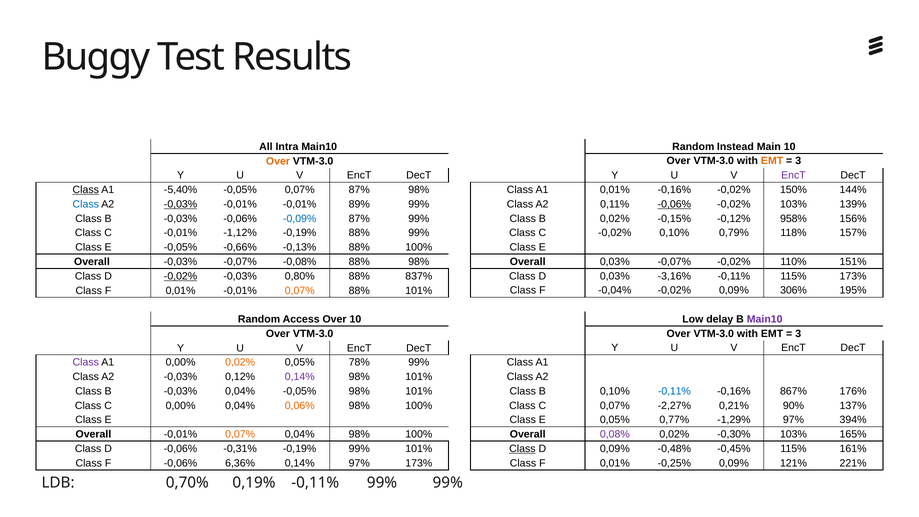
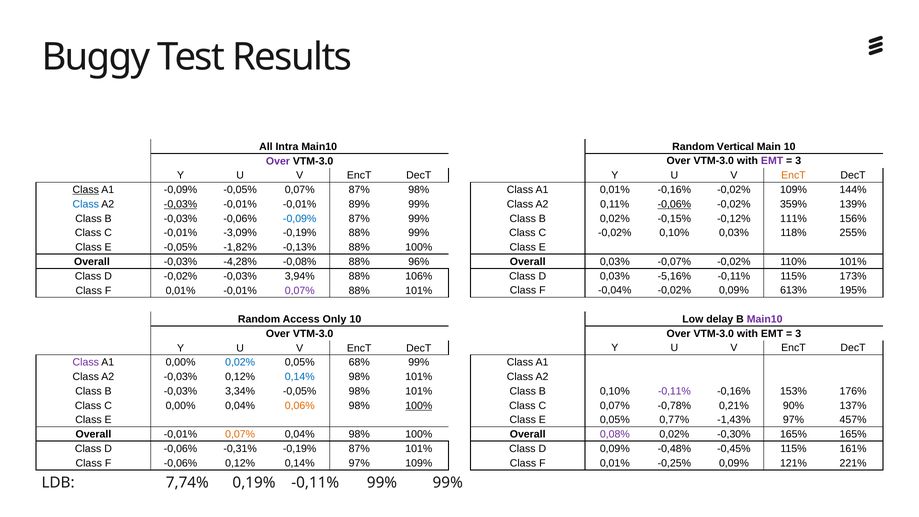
Instead: Instead -> Vertical (735, 147)
EMT colour: orange -> purple (772, 161)
Over colour: orange -> purple (278, 161)
EncT colour: purple -> orange (794, 175)
-0,02% 150%: 150% -> 109% (793, 190)
A1 -5,40%: -5,40% -> -0,09% (181, 190)
-0,02% 103%: 103% -> 359% (793, 204)
958%: 958% -> 111% (794, 219)
0,10% 0,79%: 0,79% -> 0,03% (734, 233)
157%: 157% -> 255% (853, 233)
-1,12%: -1,12% -> -3,09% (240, 233)
-0,66%: -0,66% -> -1,82% (240, 247)
110% 151%: 151% -> 101% (853, 262)
-0,03% -0,07%: -0,07% -> -4,28% (240, 262)
88% 98%: 98% -> 96% (419, 262)
-3,16%: -3,16% -> -5,16% (674, 276)
-0,02% underline: present -> none (181, 276)
0,80%: 0,80% -> 3,94% (300, 276)
837%: 837% -> 106% (419, 276)
306%: 306% -> 613% (794, 290)
0,07% colour: orange -> purple (300, 291)
Access Over: Over -> Only (335, 319)
0,02% colour: orange -> blue (240, 362)
78%: 78% -> 68% (359, 362)
0,14% colour: purple -> blue (300, 377)
-0,11% colour: blue -> purple (674, 391)
867%: 867% -> 153% (793, 391)
-0,03% 0,04%: 0,04% -> 3,34% (240, 391)
-2,27%: -2,27% -> -0,78% (674, 405)
100% underline: none -> present (419, 406)
-1,29%: -1,29% -> -1,43% (734, 420)
394%: 394% -> 457% (853, 420)
-0,30% 103%: 103% -> 165% (793, 434)
Class underline: present -> none (522, 449)
-0,19% 99%: 99% -> 87% (359, 449)
-0,06% 6,36%: 6,36% -> 0,12% (240, 463)
97% 173%: 173% -> 109% (419, 463)
0,70%: 0,70% -> 7,74% (187, 483)
